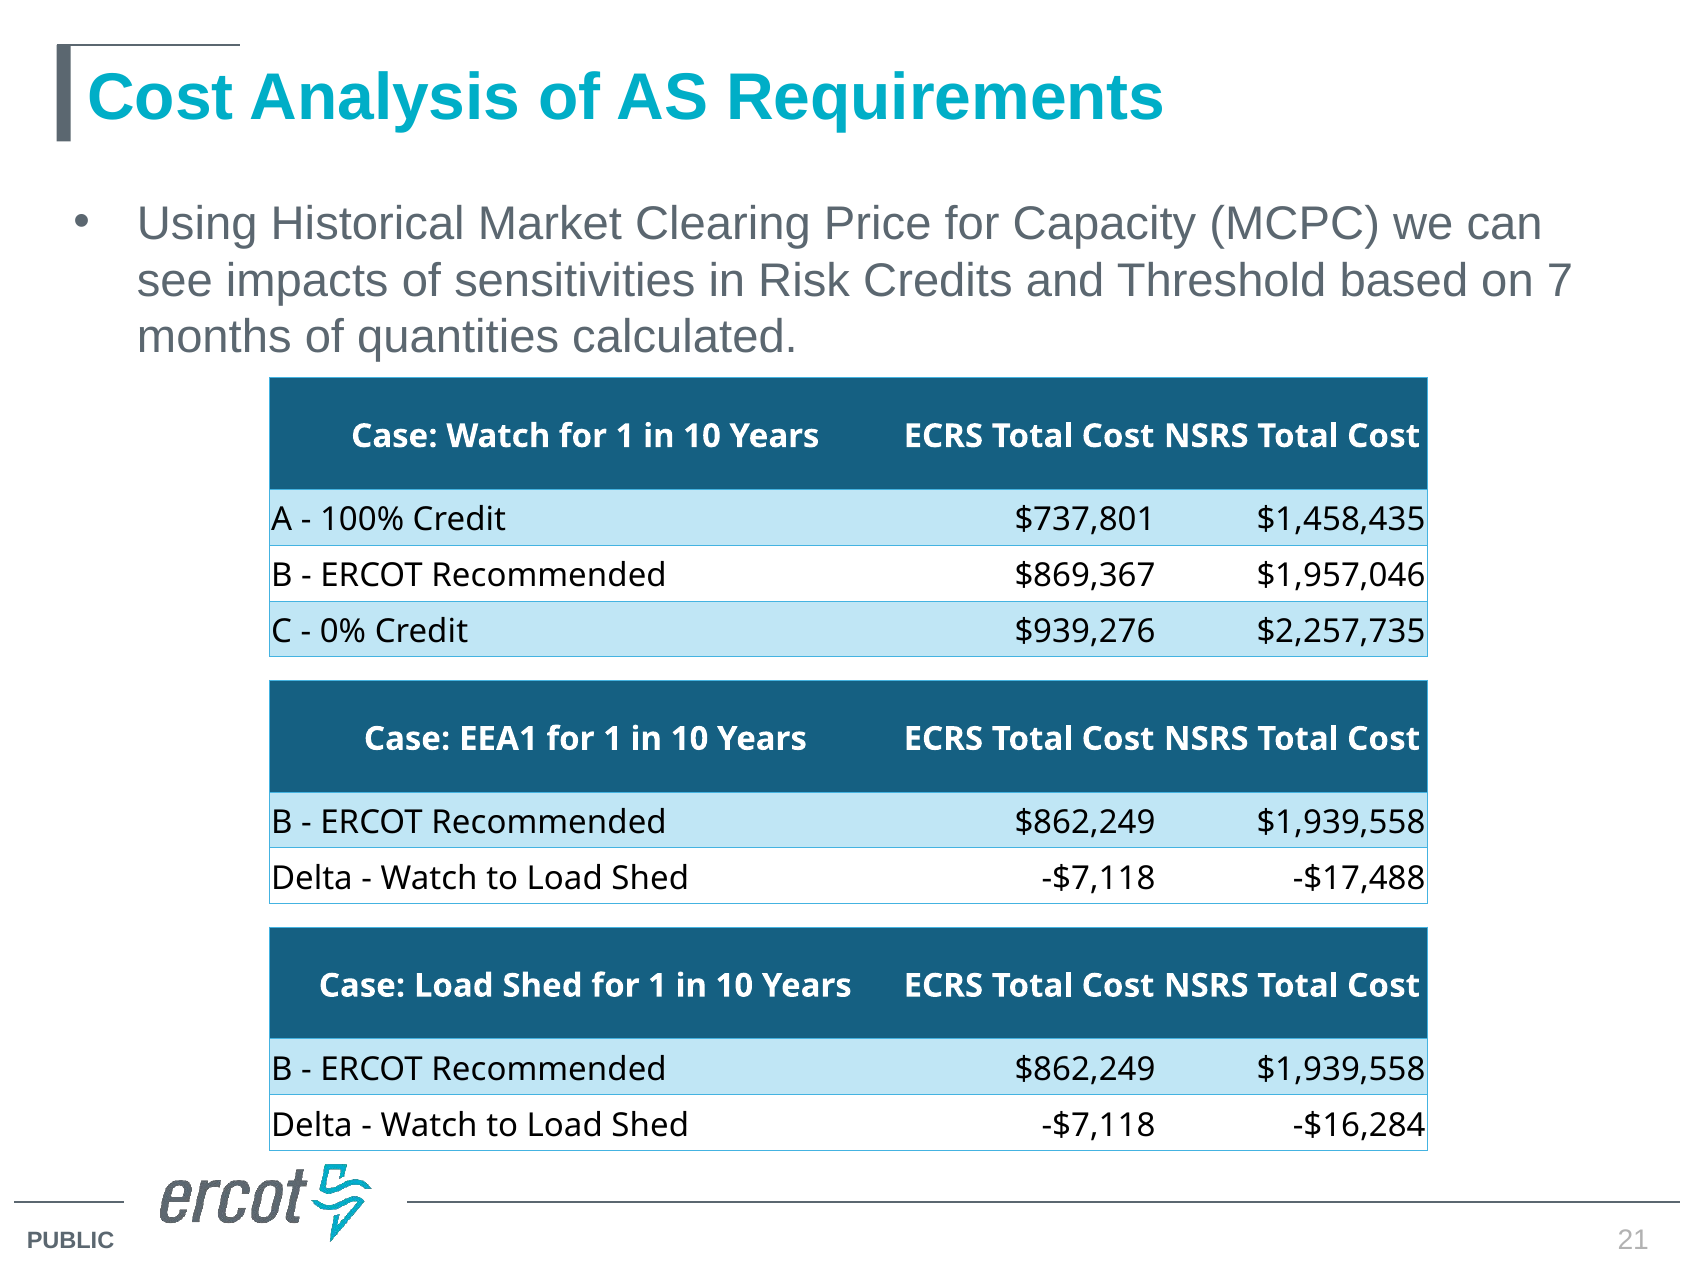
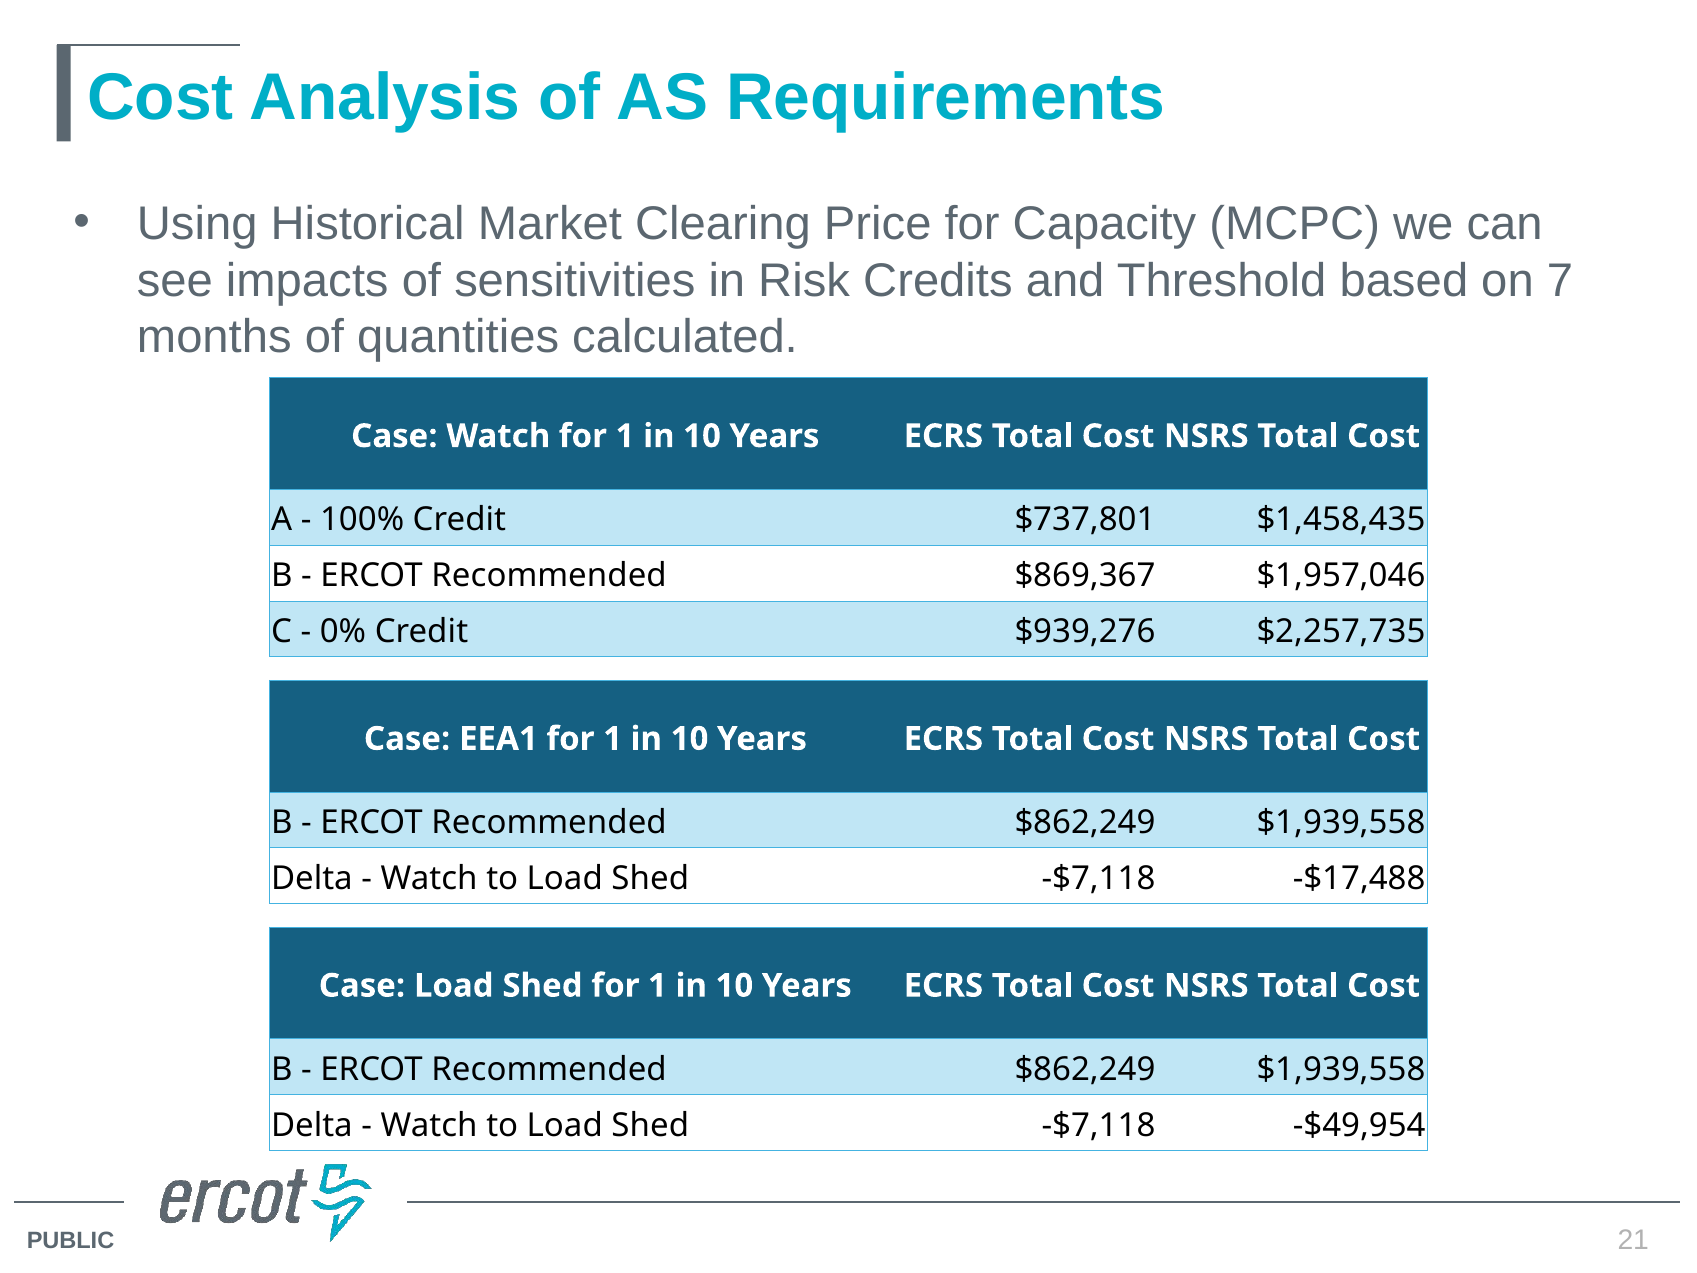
-$16,284: -$16,284 -> -$49,954 (1359, 1125)
